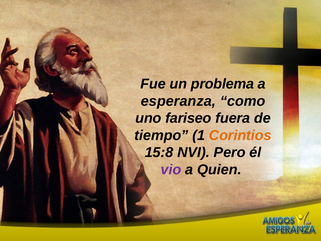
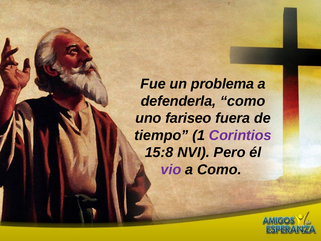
esperanza: esperanza -> defenderla (179, 101)
Corintios colour: orange -> purple (240, 135)
a Quien: Quien -> Como (219, 169)
